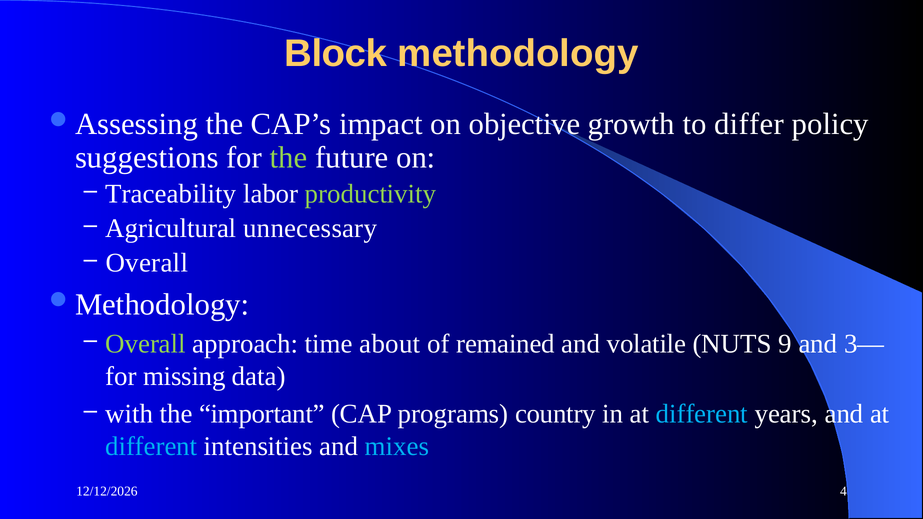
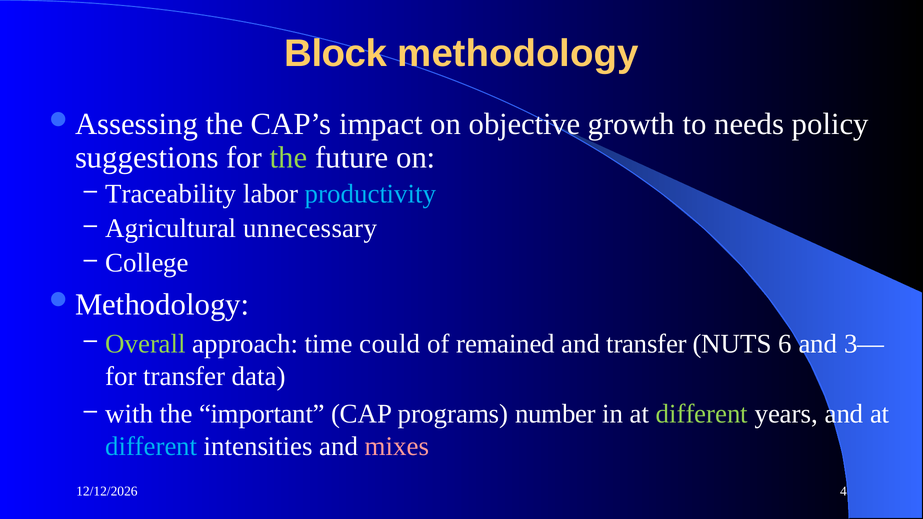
differ: differ -> needs (749, 124)
productivity colour: light green -> light blue (371, 194)
Overall: Overall -> College (147, 263)
about: about -> could (390, 344)
and volatile: volatile -> transfer (647, 344)
9: 9 -> 6 (785, 344)
for missing: missing -> transfer (184, 377)
country: country -> number (555, 414)
different colour: light blue -> light green (702, 414)
mixes colour: light blue -> pink (397, 447)
